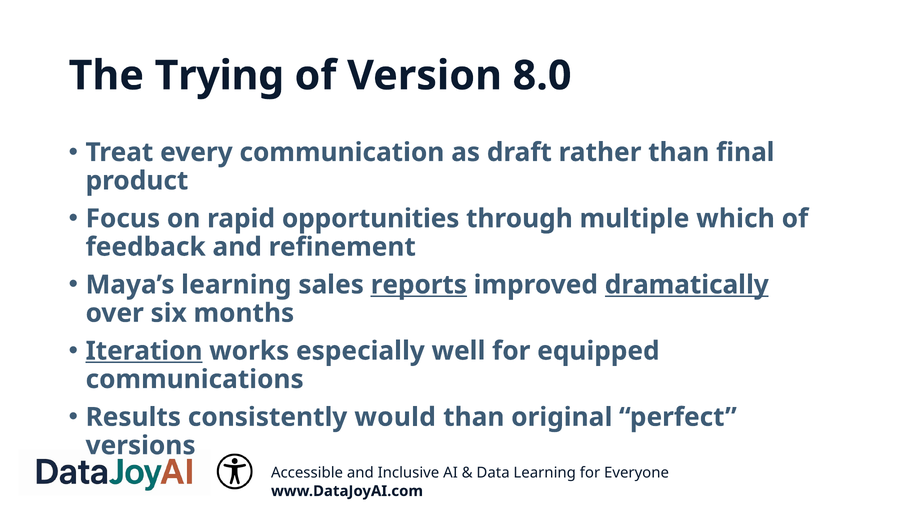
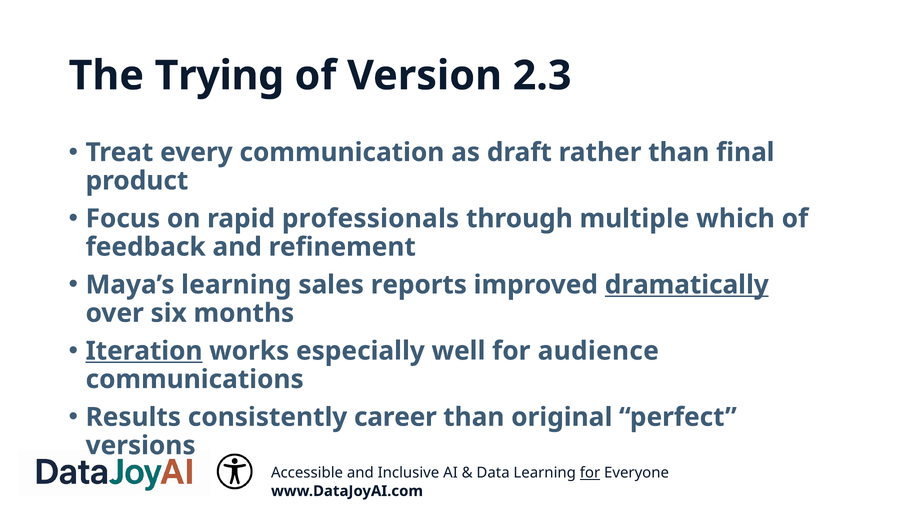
8.0: 8.0 -> 2.3 (542, 76)
opportunities: opportunities -> professionals (370, 218)
reports underline: present -> none (419, 285)
equipped: equipped -> audience (598, 351)
would: would -> career (395, 417)
for underline: none -> present (590, 473)
